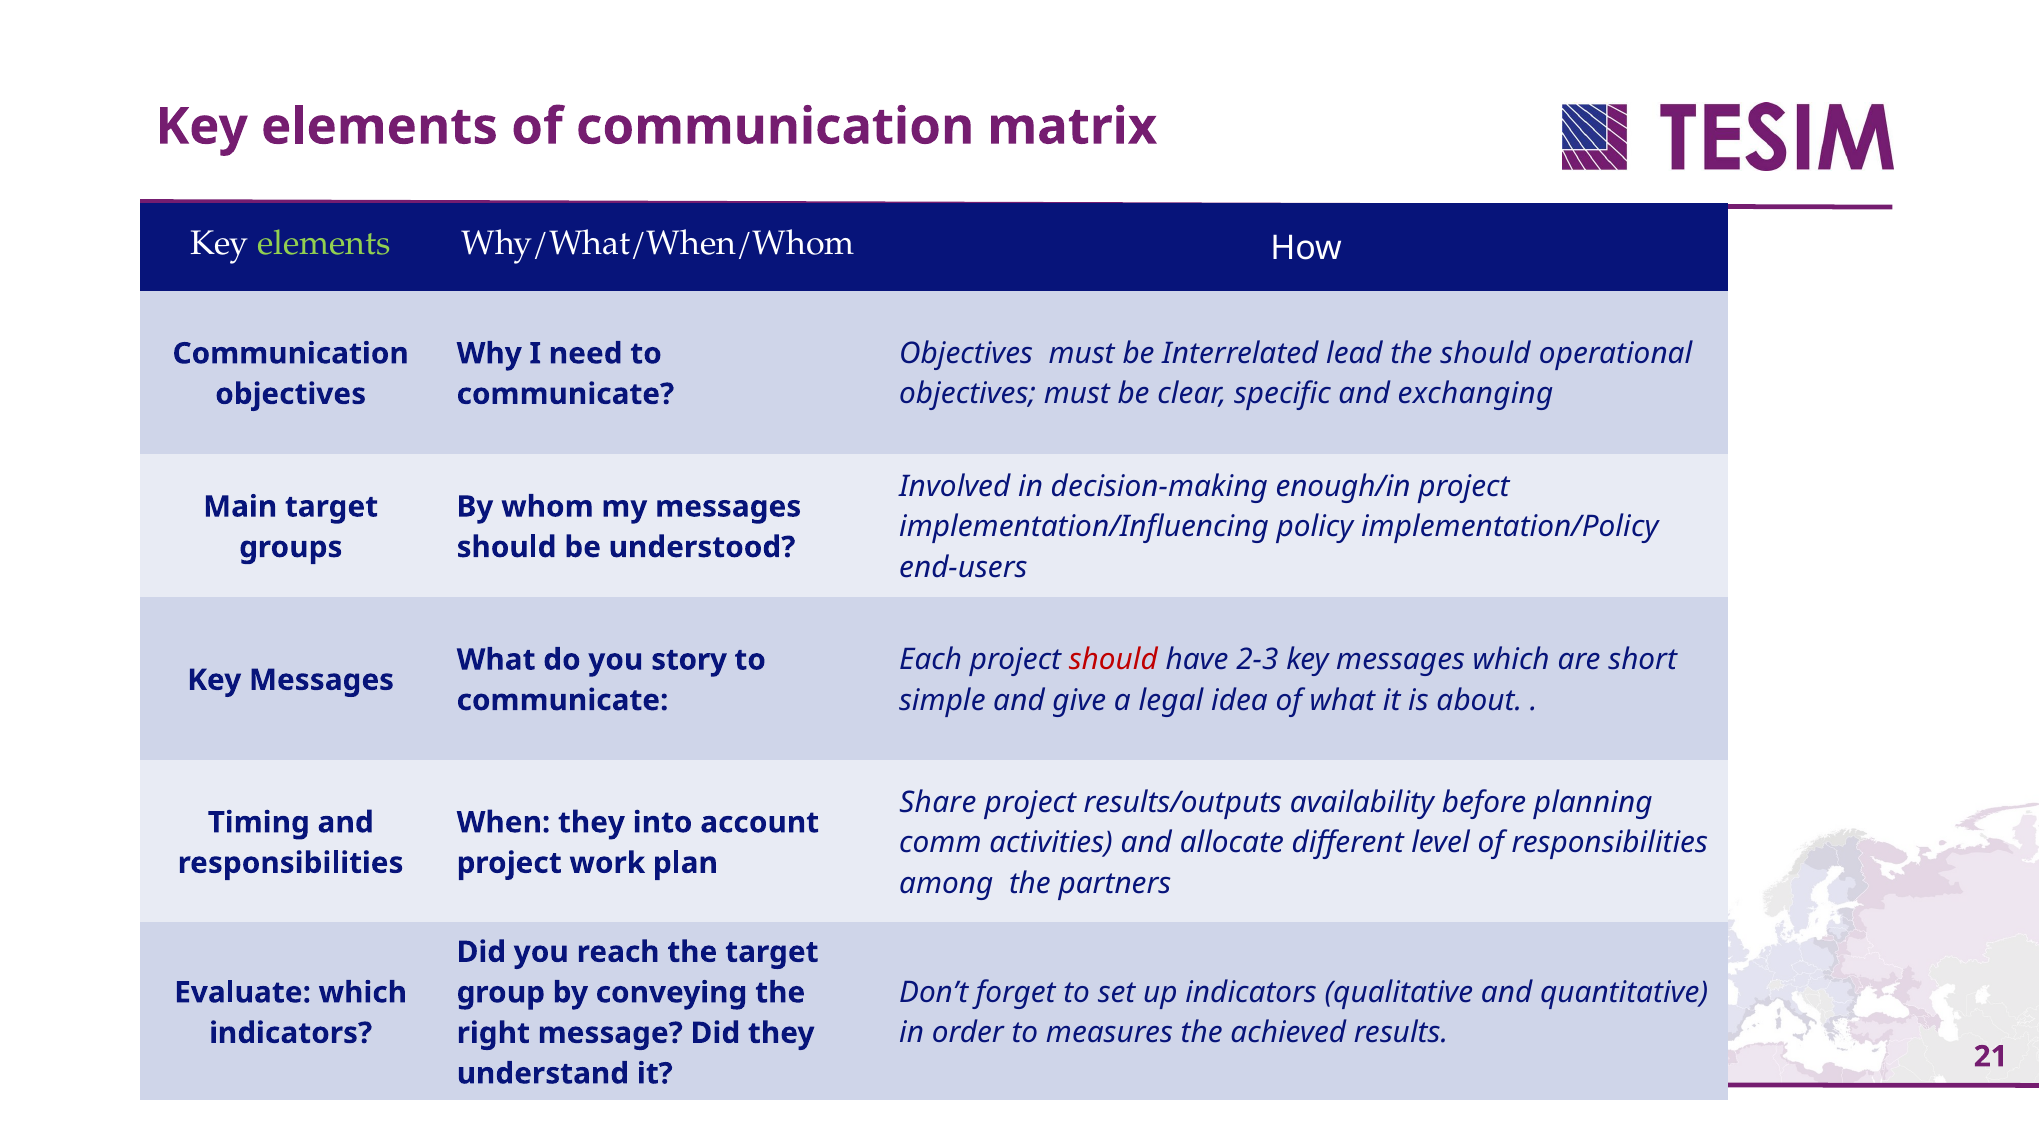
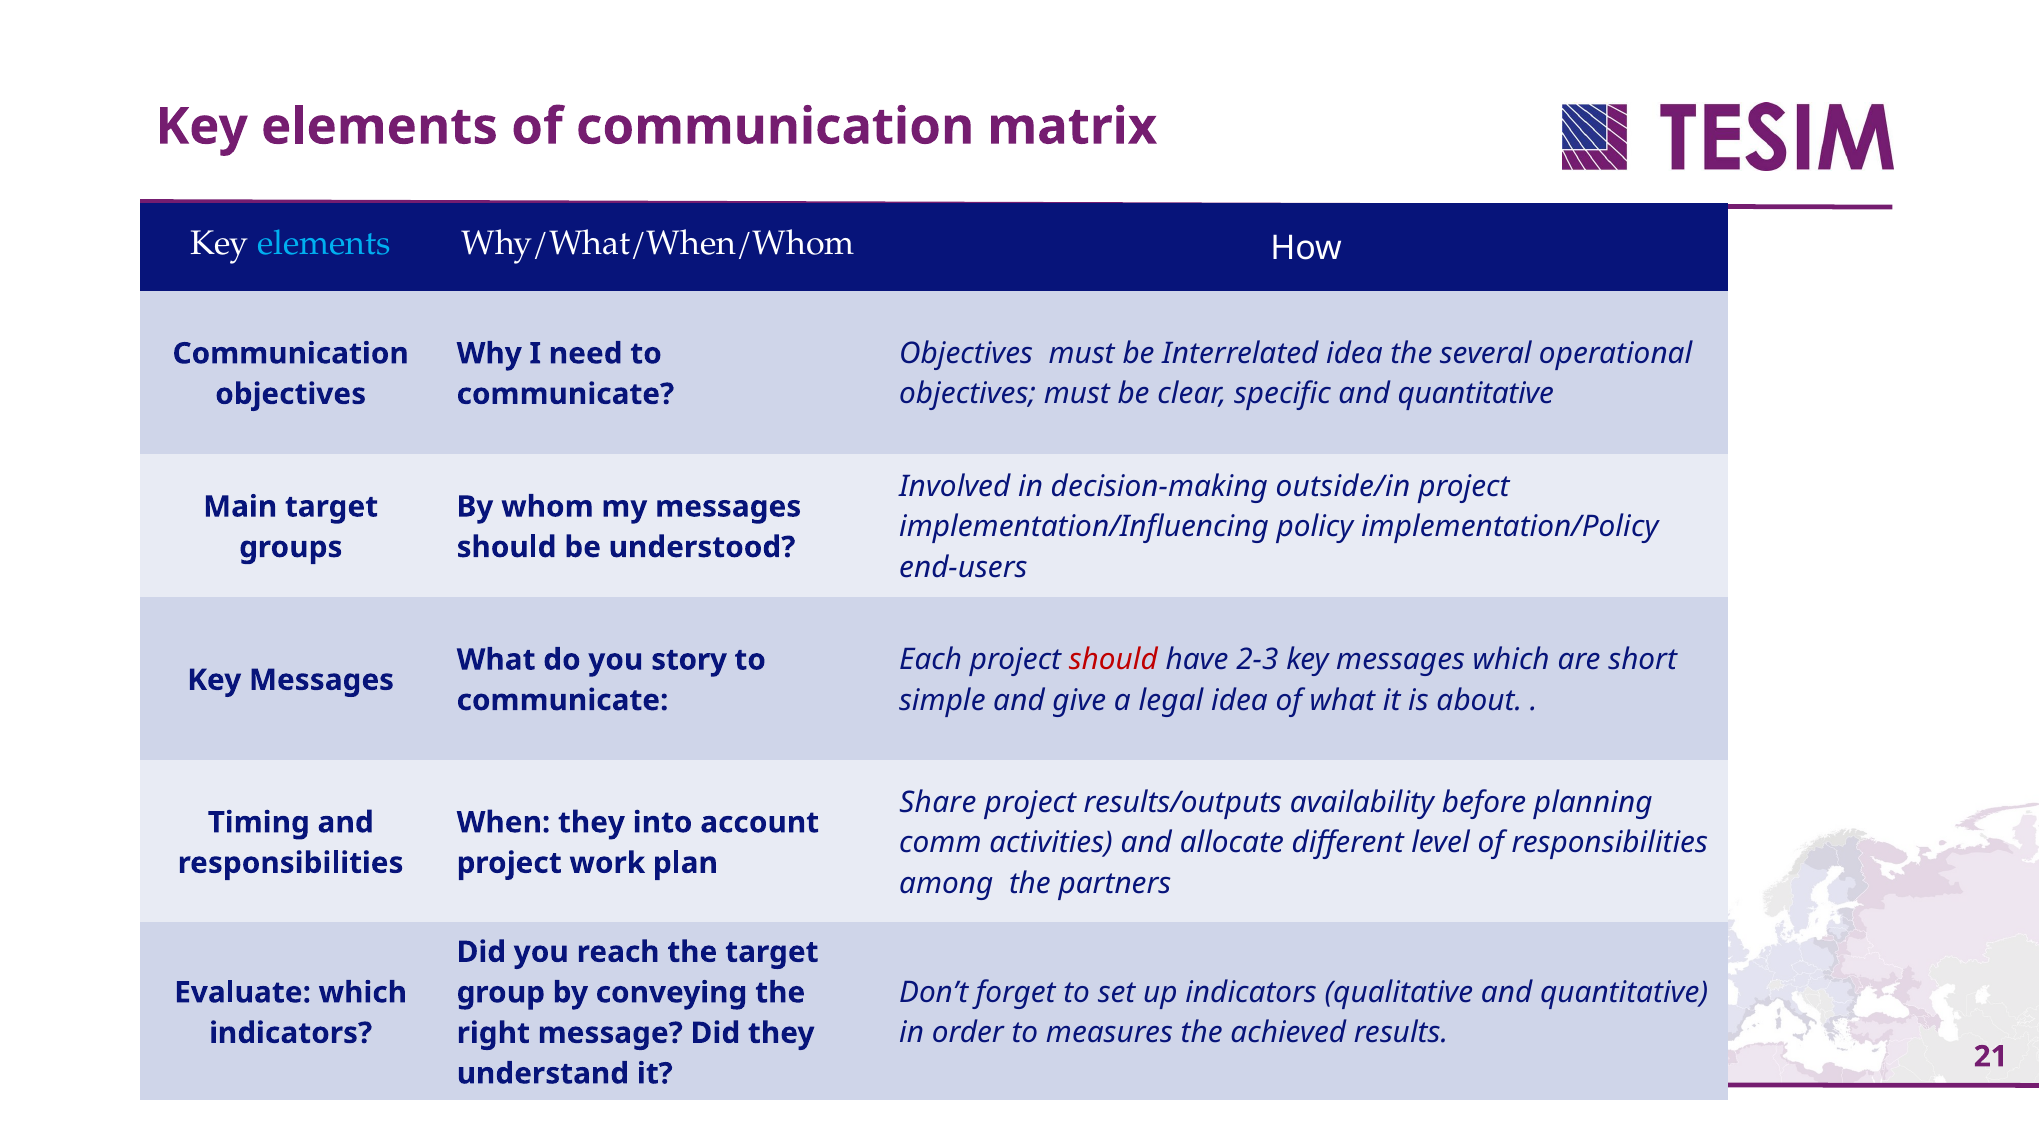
elements colour: light green -> light blue (324, 243)
Interrelated lead: lead -> idea (1354, 354)
the should: should -> several (1486, 354)
specific and exchanging: exchanging -> quantitative (1476, 394)
enough/in: enough/in -> outside/in (1343, 486)
